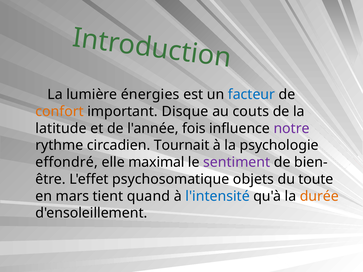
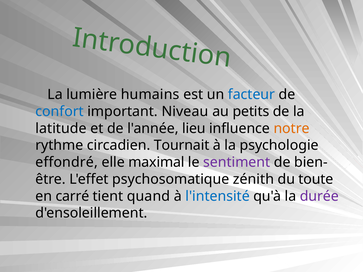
énergies: énergies -> humains (150, 95)
confort colour: orange -> blue (60, 112)
Disque: Disque -> Niveau (185, 112)
couts: couts -> petits (251, 112)
fois: fois -> lieu (194, 128)
notre colour: purple -> orange (292, 128)
objets: objets -> zénith (253, 179)
mars: mars -> carré (72, 196)
durée colour: orange -> purple (319, 196)
